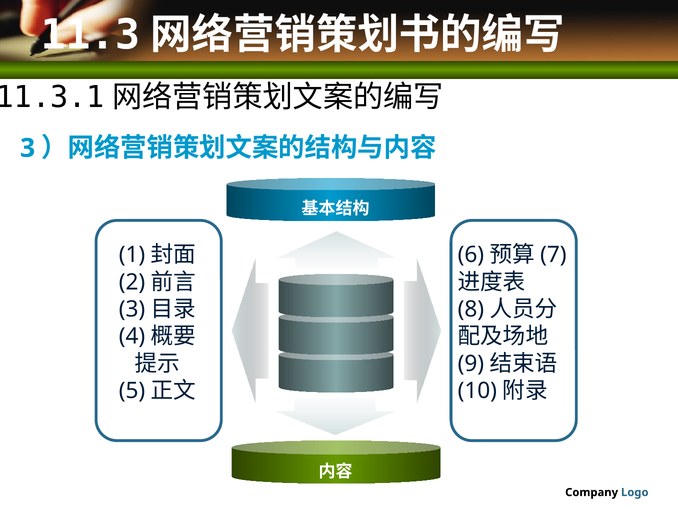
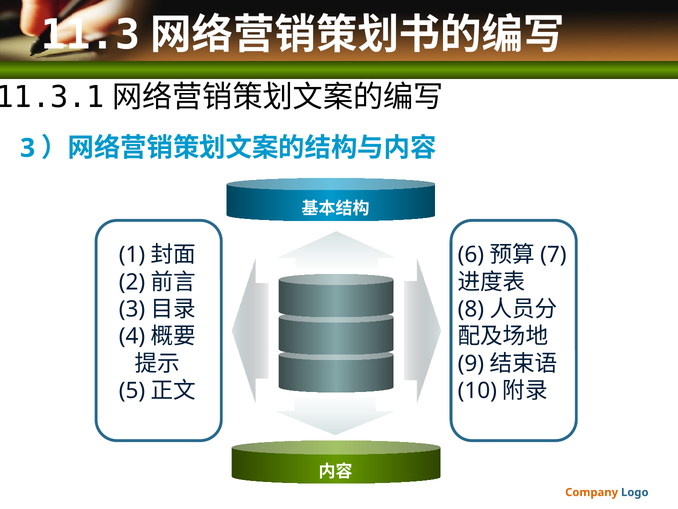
Company colour: black -> orange (592, 492)
